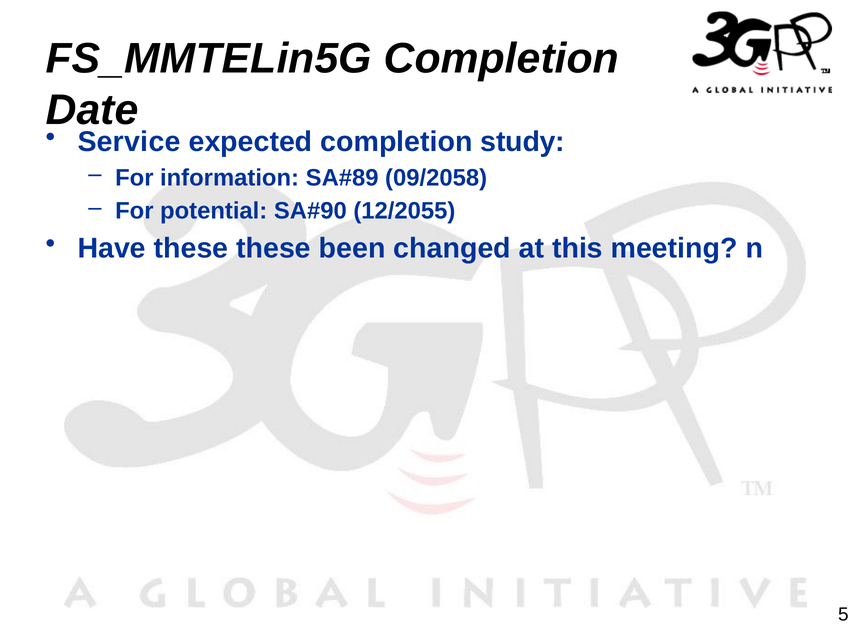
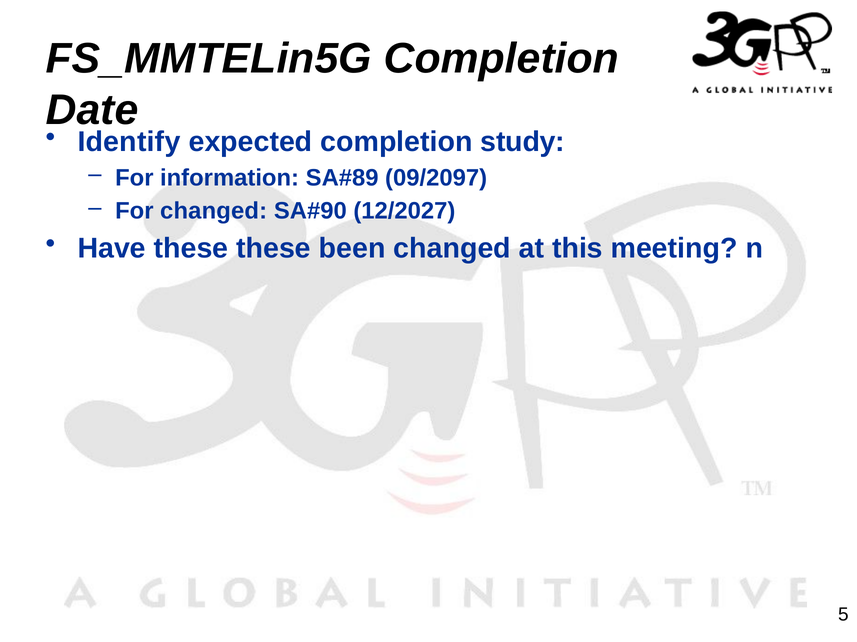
Service: Service -> Identify (129, 142)
09/2058: 09/2058 -> 09/2097 (436, 178)
For potential: potential -> changed (214, 211)
12/2055: 12/2055 -> 12/2027 (404, 211)
